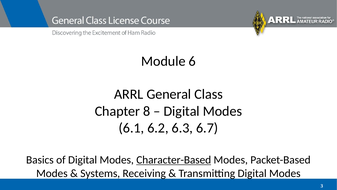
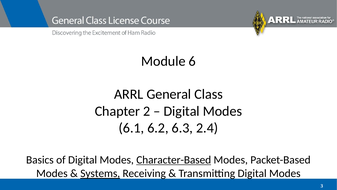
8: 8 -> 2 (147, 111)
6.7: 6.7 -> 2.4 (207, 128)
Systems underline: none -> present (100, 173)
